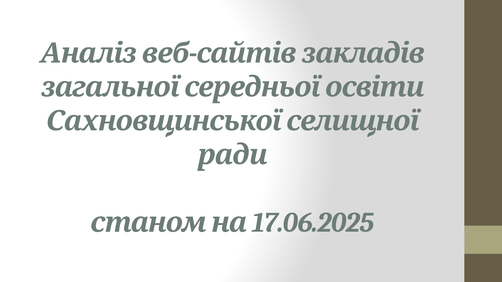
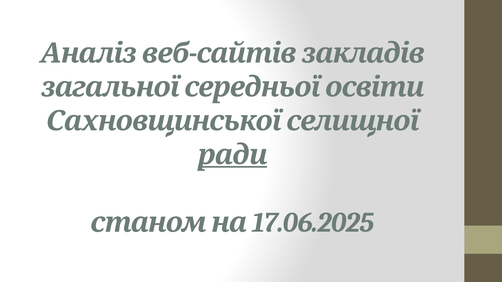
ради underline: none -> present (233, 155)
